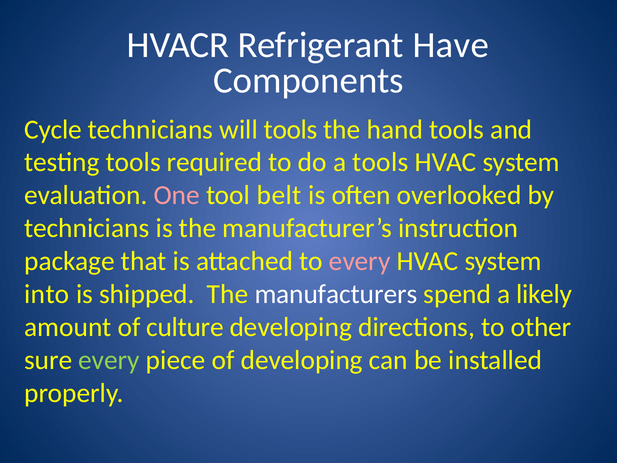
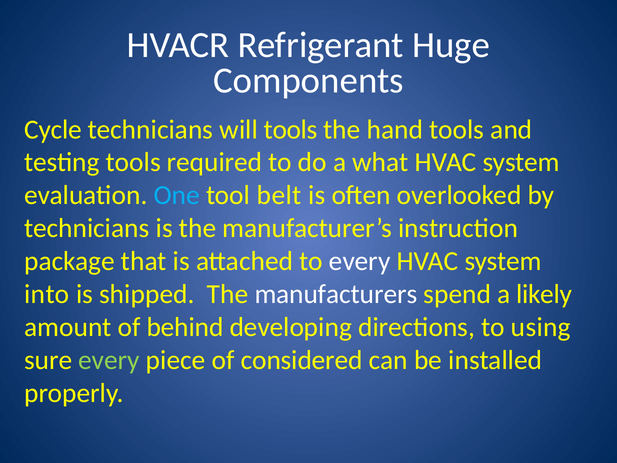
Have: Have -> Huge (451, 45)
a tools: tools -> what (380, 162)
One colour: pink -> light blue (177, 195)
every colour: pink -> white (360, 261)
culture: culture -> behind (185, 327)
other: other -> using (541, 327)
of developing: developing -> considered (302, 360)
